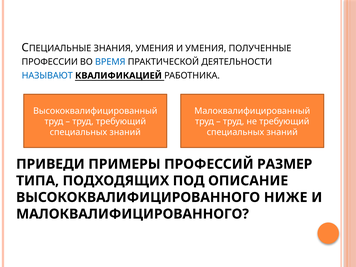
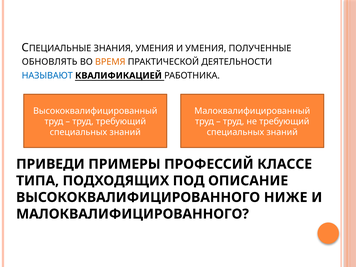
ПРОФЕССИИ: ПРОФЕССИИ -> ОБНОВЛЯТЬ (50, 62)
ВРЕМЯ colour: blue -> orange (110, 62)
РАЗМЕР: РАЗМЕР -> КЛАССЕ (285, 164)
